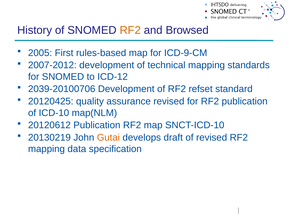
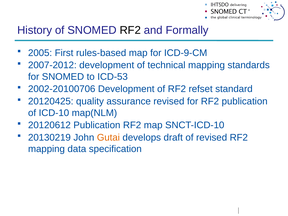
RF2 colour: orange -> black (130, 30)
Browsed: Browsed -> Formally (187, 30)
ICD-12: ICD-12 -> ICD-53 (113, 77)
2039-20100706: 2039-20100706 -> 2002-20100706 (62, 89)
